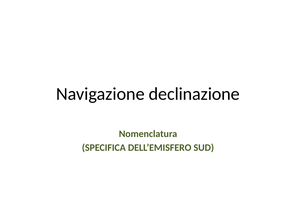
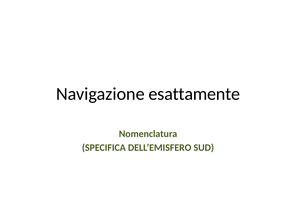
declinazione: declinazione -> esattamente (194, 94)
